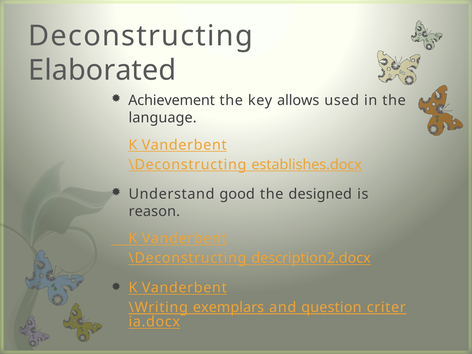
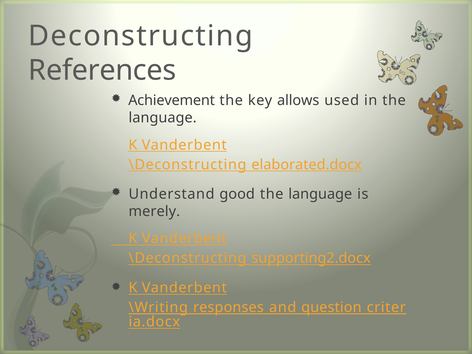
Elaborated: Elaborated -> References (102, 70)
establishes.docx: establishes.docx -> elaborated.docx (307, 165)
designed: designed -> language (320, 194)
reason: reason -> merely (154, 211)
description2.docx: description2.docx -> supporting2.docx (311, 258)
exemplars: exemplars -> responses (228, 307)
